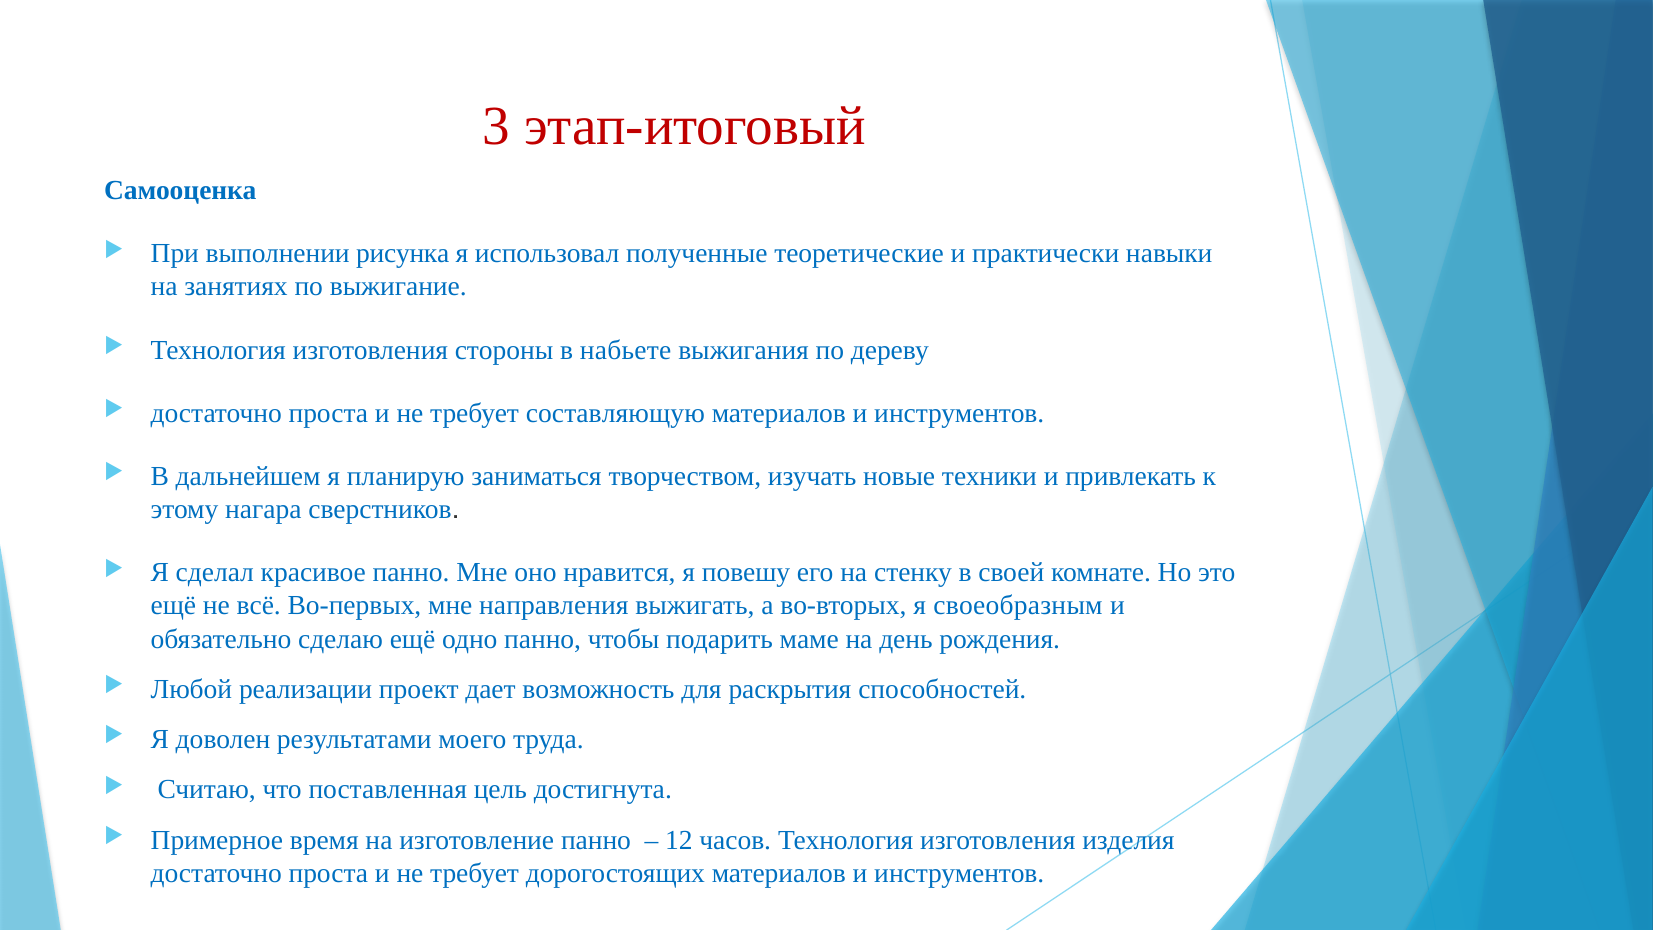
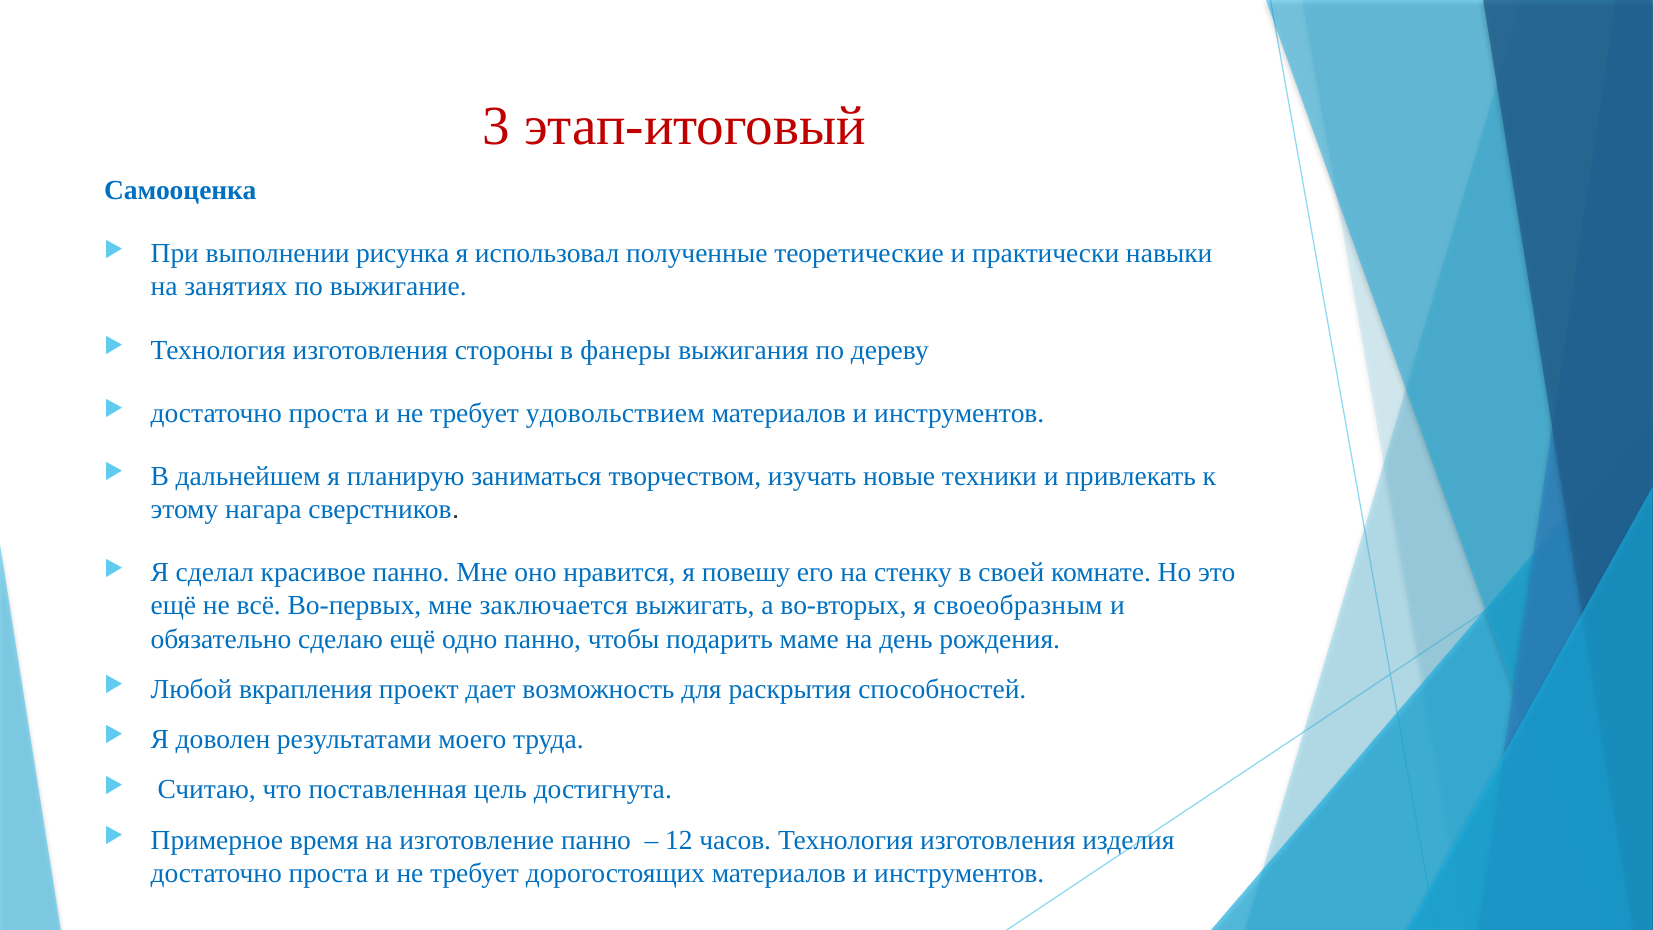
набьете: набьете -> фанеры (626, 350)
составляющую: составляющую -> удовольствием (615, 413)
направления: направления -> заключается (554, 606)
реализации: реализации -> вкрапления (306, 689)
